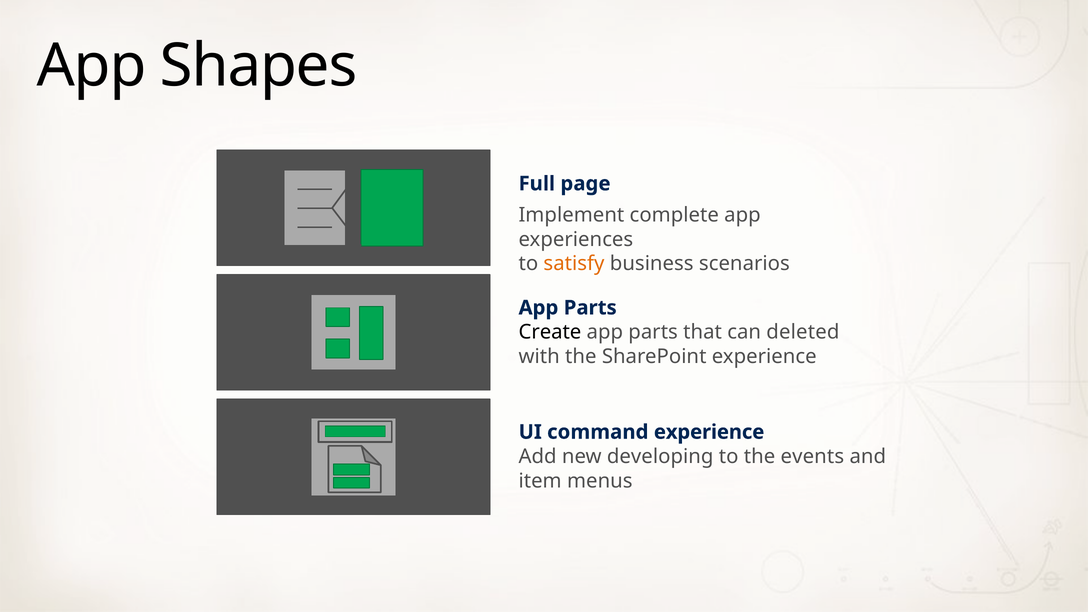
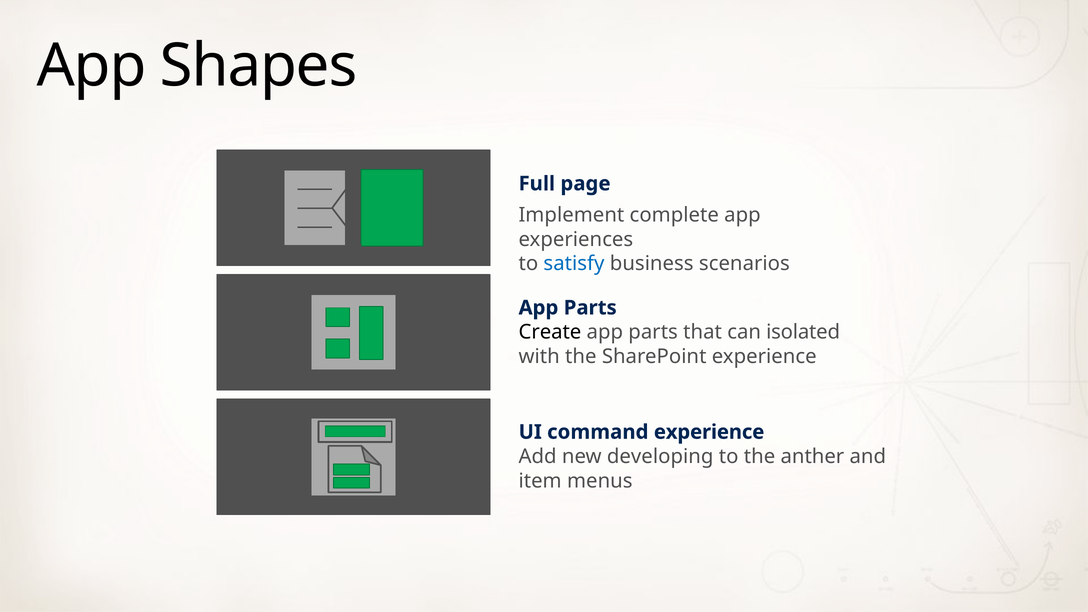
satisfy colour: orange -> blue (574, 264)
deleted: deleted -> isolated (803, 332)
events: events -> anther (812, 456)
